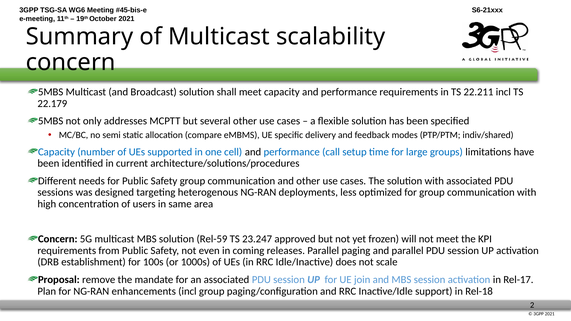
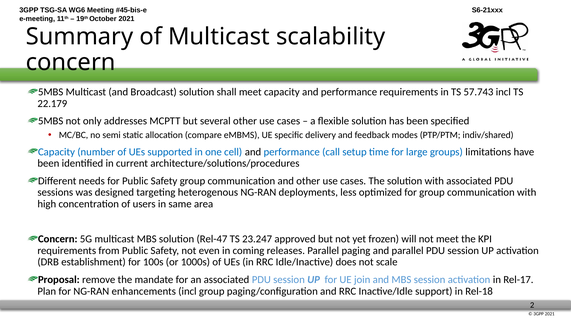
22.211: 22.211 -> 57.743 (478, 92)
Rel-59: Rel-59 -> Rel-47 (212, 239)
